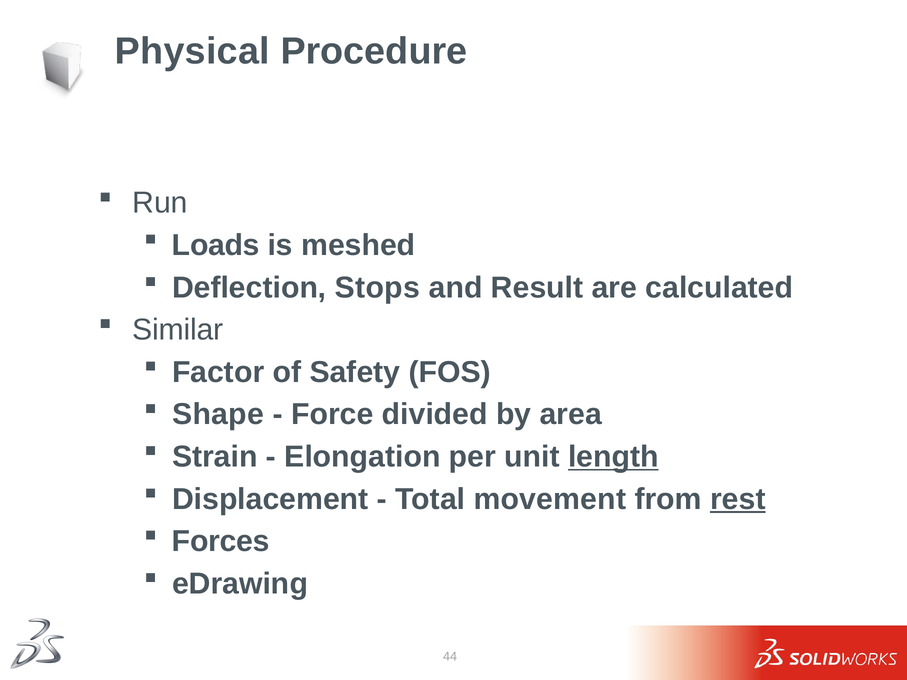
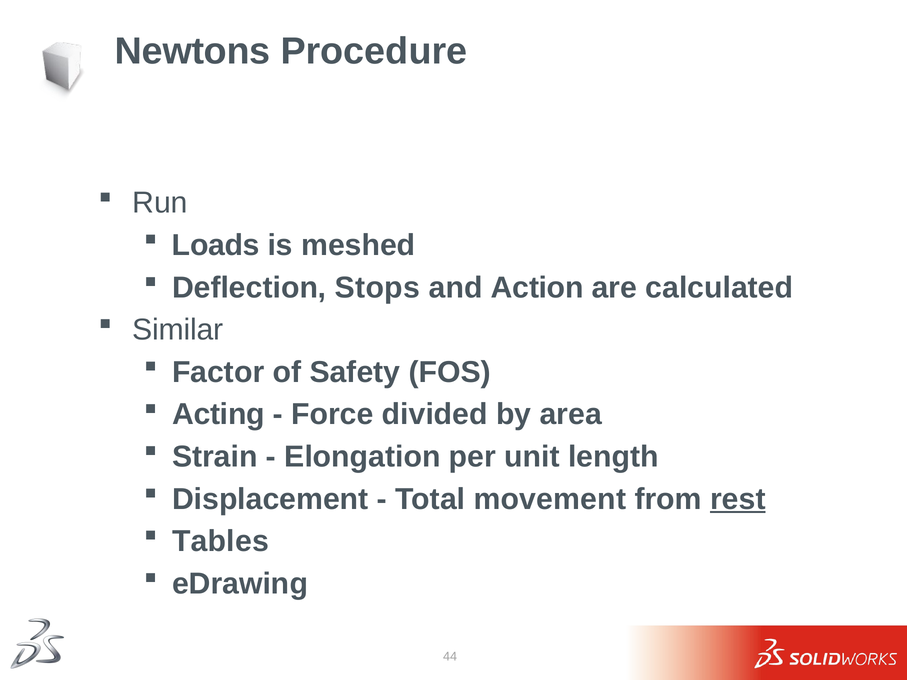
Physical: Physical -> Newtons (193, 51)
Result: Result -> Action (537, 288)
Shape: Shape -> Acting (218, 415)
length underline: present -> none (613, 457)
Forces: Forces -> Tables (221, 542)
